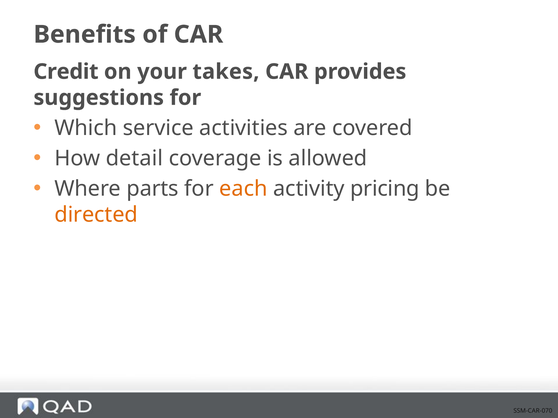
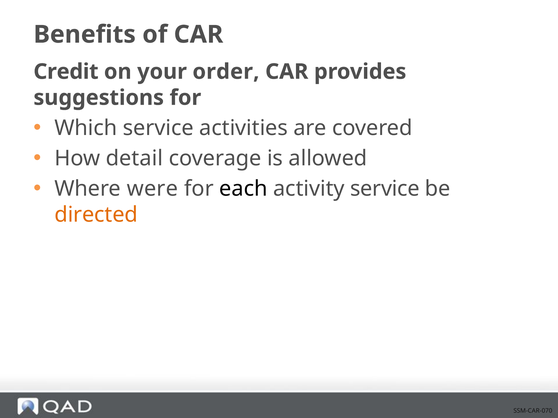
takes: takes -> order (226, 72)
parts: parts -> were (152, 189)
each colour: orange -> black (243, 189)
activity pricing: pricing -> service (385, 189)
